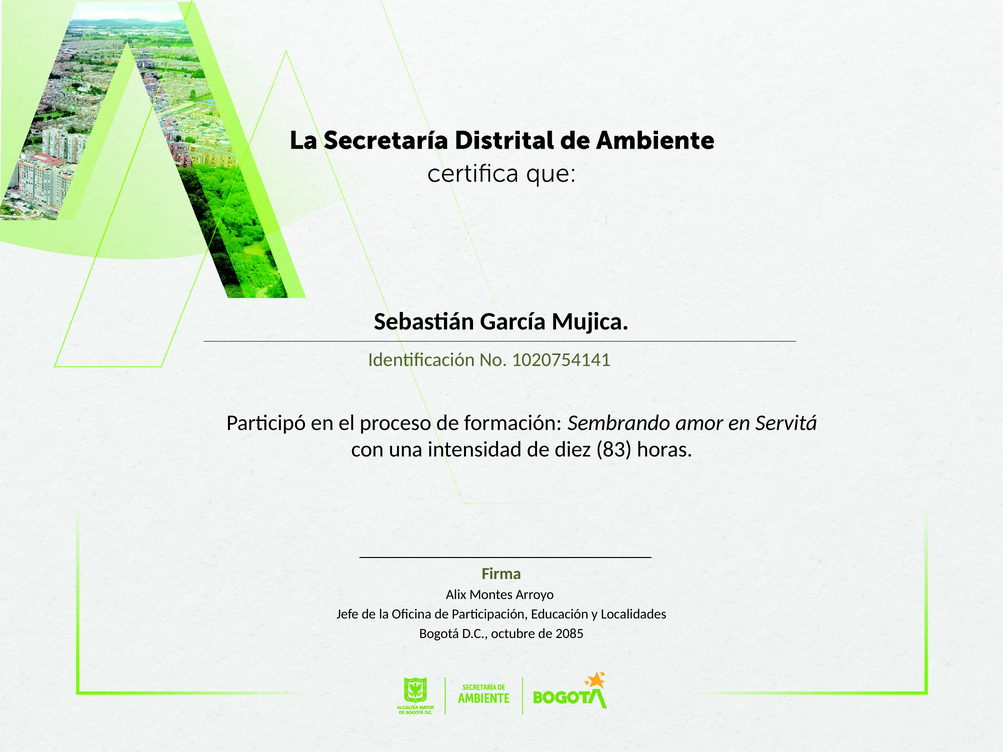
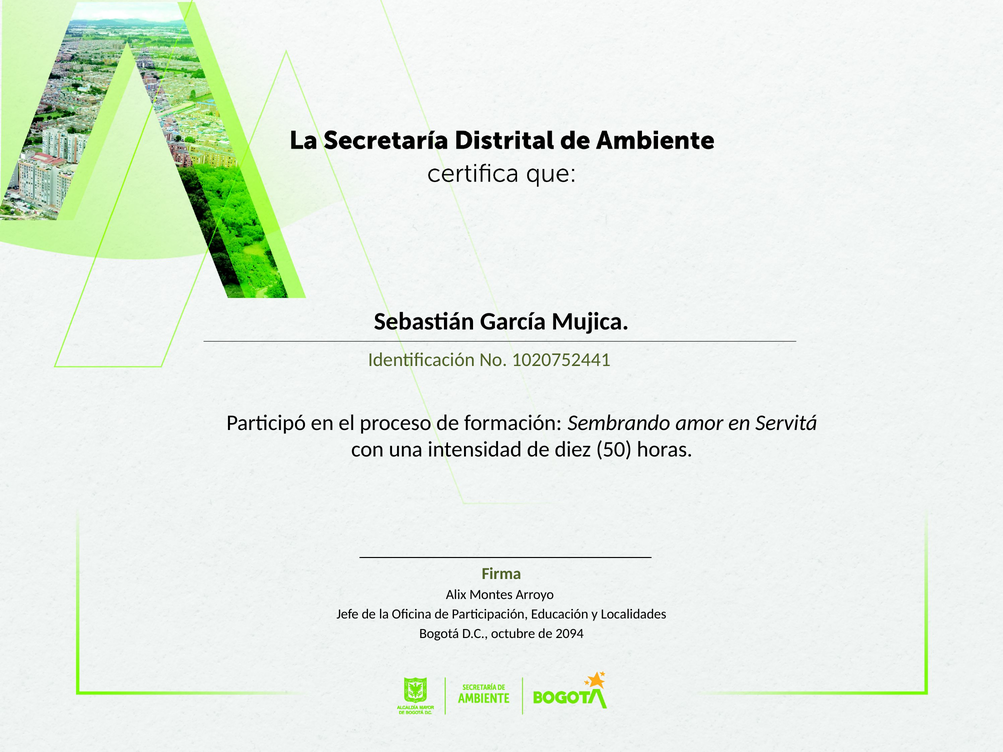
1020754141: 1020754141 -> 1020752441 (561, 360)
83: 83 -> 50 (614, 450)
2085: 2085 -> 2094 (570, 634)
